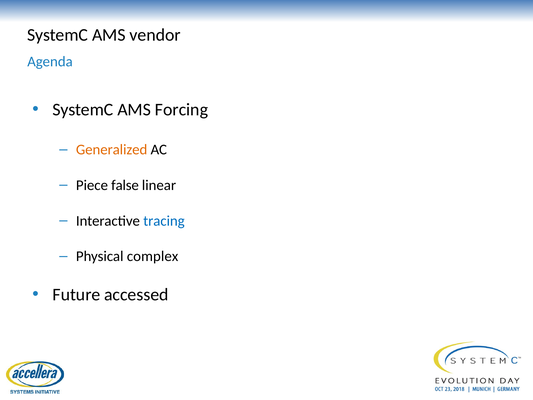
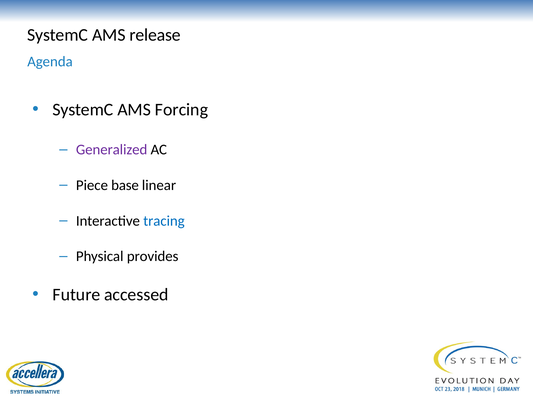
vendor: vendor -> release (155, 35)
Generalized colour: orange -> purple (112, 150)
false: false -> base (125, 185)
complex: complex -> provides (153, 256)
